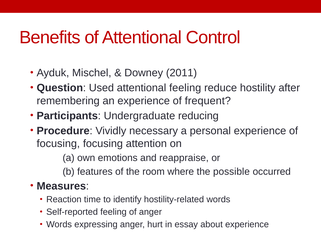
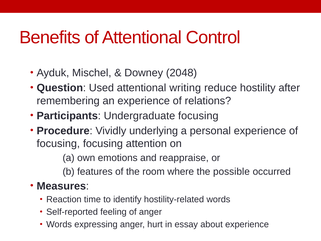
2011: 2011 -> 2048 (182, 73)
attentional feeling: feeling -> writing (185, 88)
frequent: frequent -> relations (208, 101)
Undergraduate reducing: reducing -> focusing (198, 116)
necessary: necessary -> underlying (154, 131)
